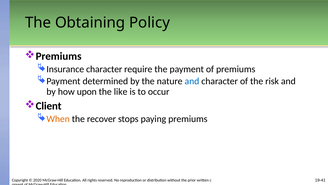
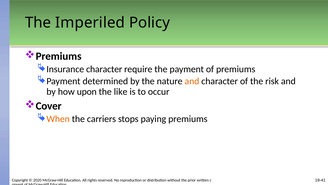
Obtaining: Obtaining -> Imperiled (90, 23)
and colour: blue -> orange (192, 81)
Client: Client -> Cover (49, 106)
recover: recover -> carriers (101, 119)
